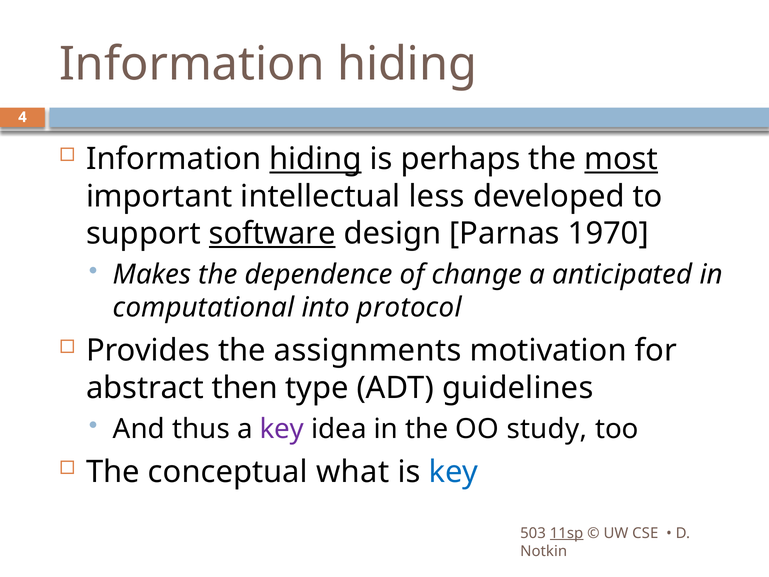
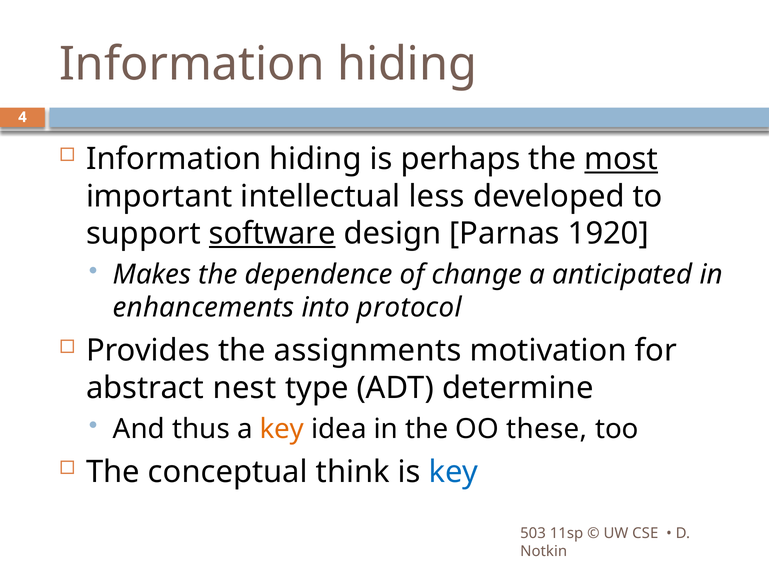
hiding underline: present -> none (315, 159)
1970: 1970 -> 1920 (608, 233)
computational: computational -> enhancements (204, 308)
then: then -> nest (244, 388)
guidelines: guidelines -> determine (518, 388)
key colour: purple -> orange (282, 429)
study: study -> these (547, 429)
what: what -> think (353, 472)
11sp underline: present -> none (567, 533)
